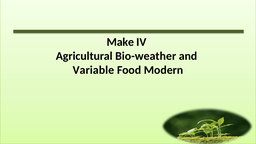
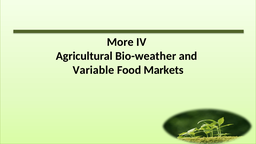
Make: Make -> More (120, 42)
Modern: Modern -> Markets (164, 70)
